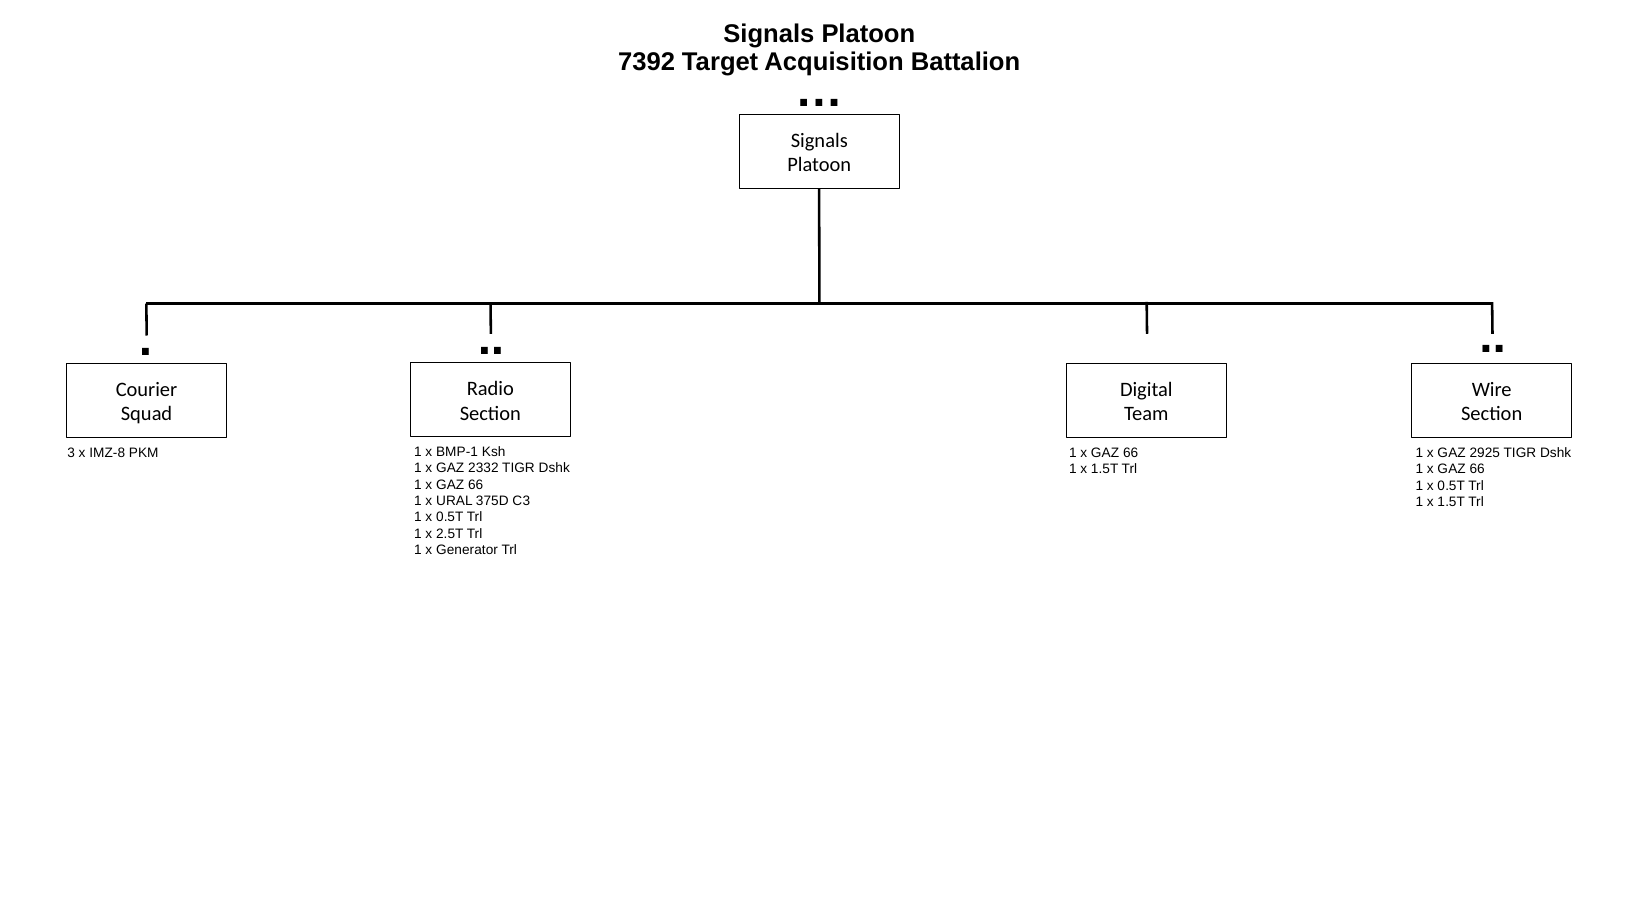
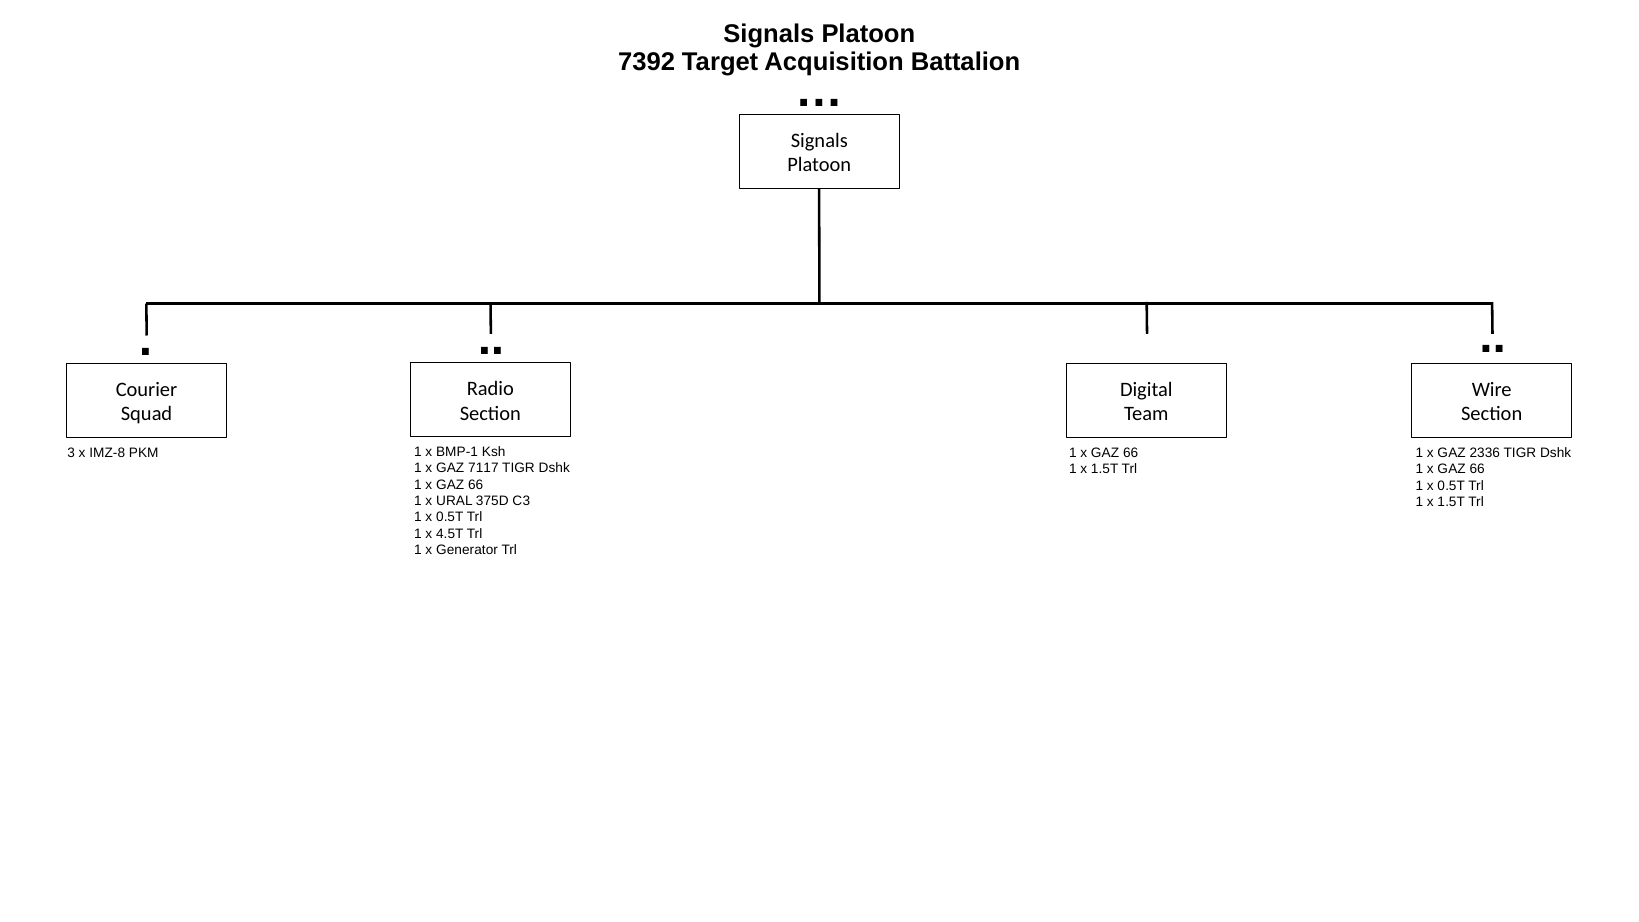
2925: 2925 -> 2336 (1485, 453)
2332: 2332 -> 7117 (483, 468)
2.5T: 2.5T -> 4.5T (450, 534)
